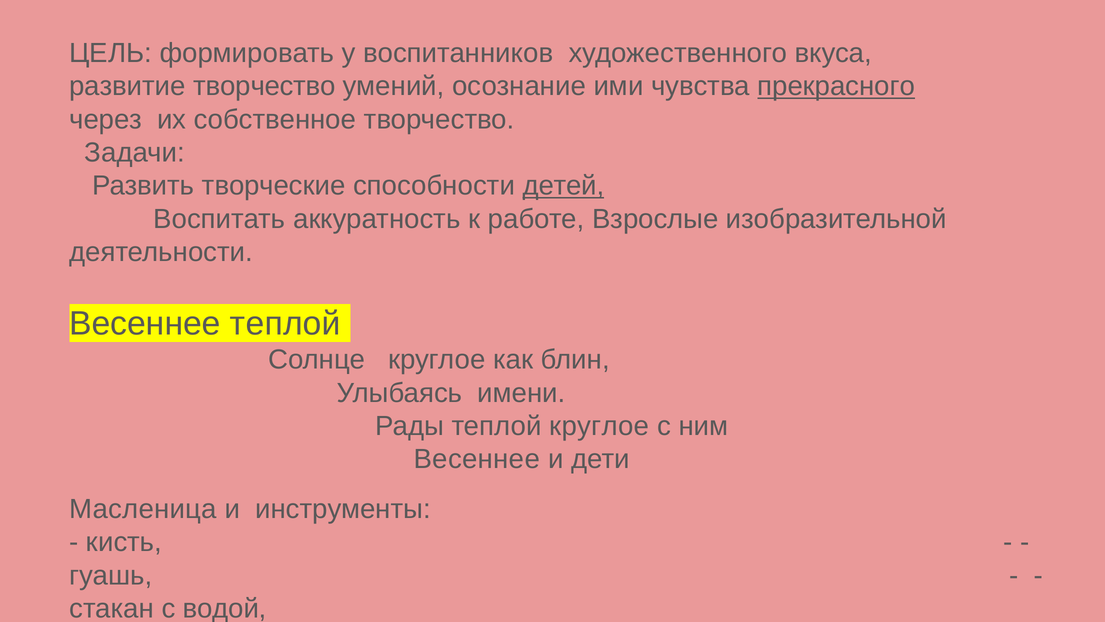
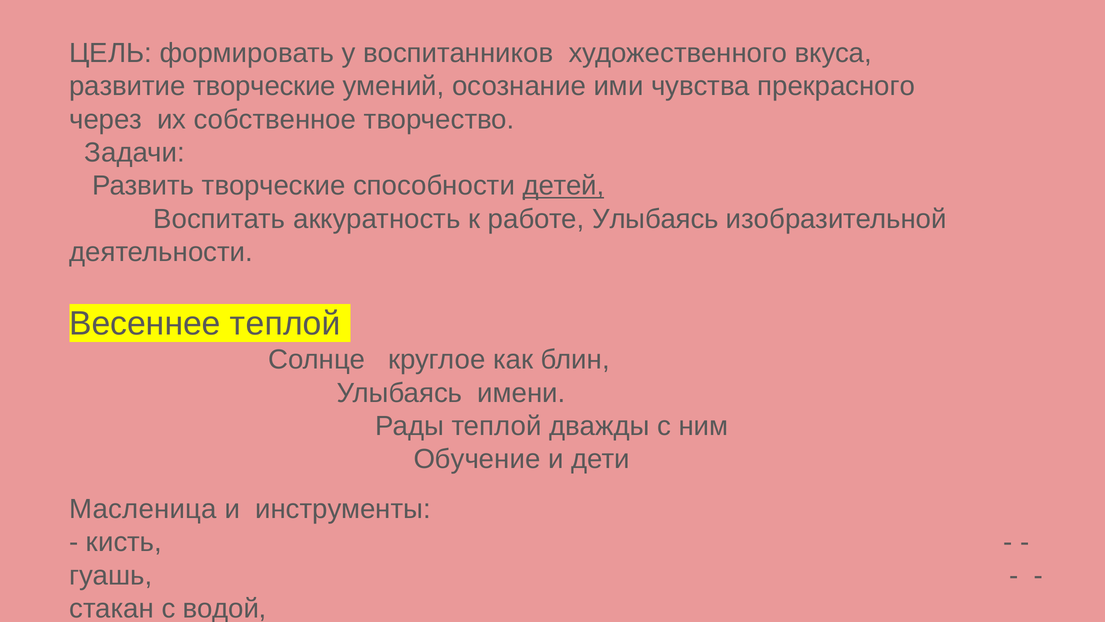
развитие творчество: творчество -> творческие (265, 86)
прекрасного underline: present -> none (836, 86)
работе Взрослые: Взрослые -> Улыбаясь (655, 219)
теплой круглое: круглое -> дважды (599, 426)
Весеннее: Весеннее -> Обучение (477, 459)
